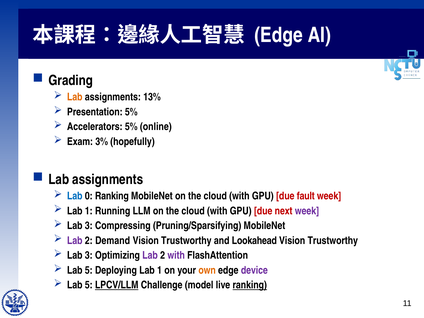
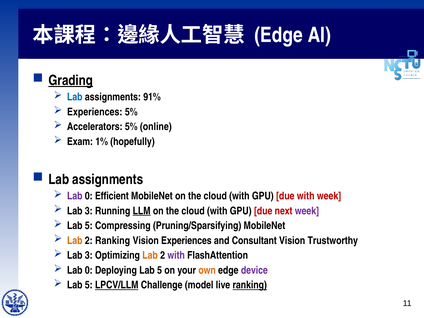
Grading underline: none -> present (71, 80)
Lab colour: orange -> blue (75, 97)
13%: 13% -> 91% (152, 97)
Presentation: Presentation -> Experiences (95, 112)
3%: 3% -> 1% (102, 142)
Lab colour: blue -> purple (75, 196)
0 Ranking: Ranking -> Efficient (112, 196)
due fault: fault -> with (306, 196)
1: 1 -> 3 (89, 211)
LLM underline: none -> present (142, 211)
3: 3 -> 5 (89, 226)
Lab colour: purple -> orange (75, 241)
2 Demand: Demand -> Ranking (113, 241)
Trustworthy: Trustworthy -> Experiences (186, 241)
Lookahead: Lookahead -> Consultant (254, 241)
Lab colour: purple -> orange (150, 255)
5: 5 -> 0 (89, 270)
Deploying Lab 1: 1 -> 5 (160, 270)
